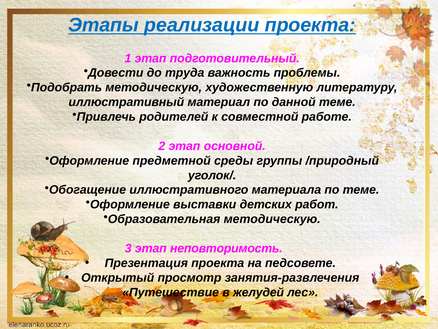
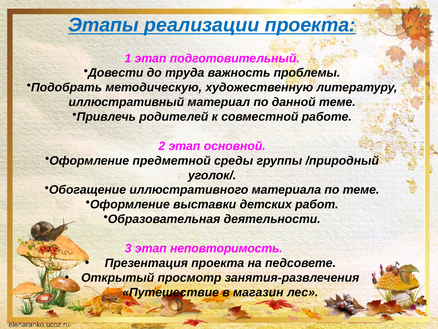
Образовательная методическую: методическую -> деятельности (272, 219)
желудей: желудей -> магазин (258, 292)
